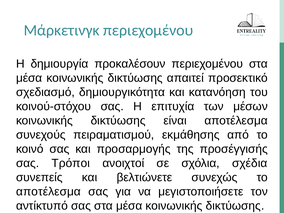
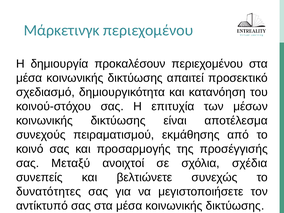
Τρόποι: Τρόποι -> Μεταξύ (71, 163)
αποτέλεσμα: αποτέλεσμα -> δυνατότητες (48, 191)
